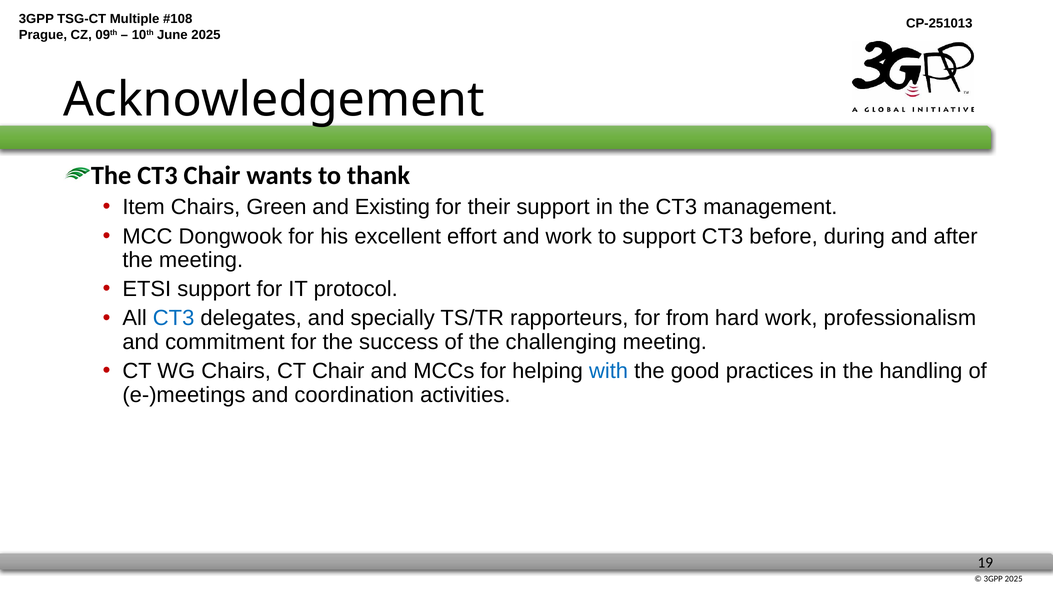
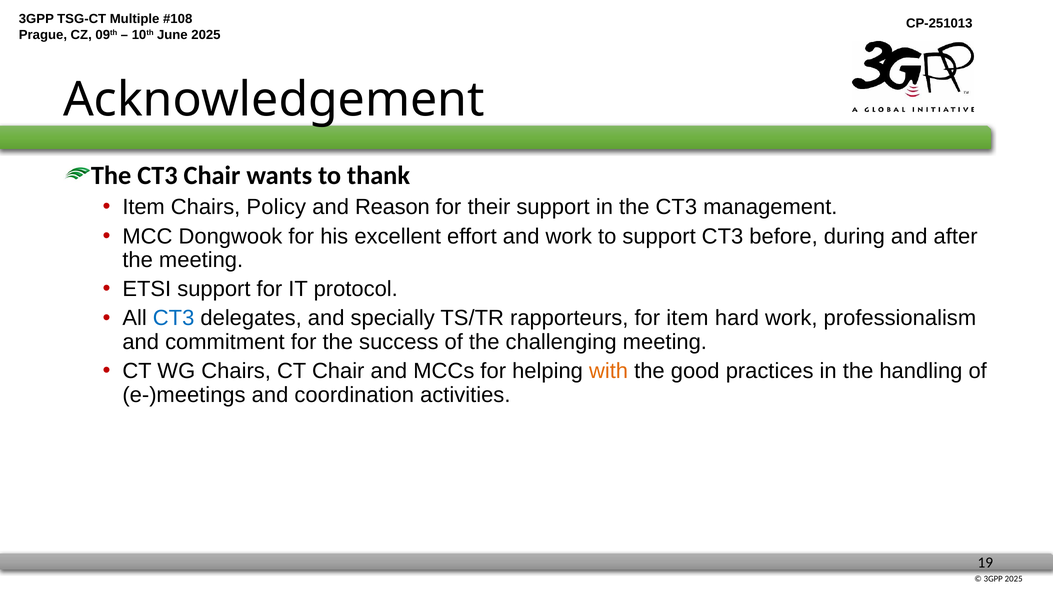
Green: Green -> Policy (276, 207)
Existing: Existing -> Reason (392, 207)
for from: from -> item (687, 318)
with colour: blue -> orange (609, 371)
